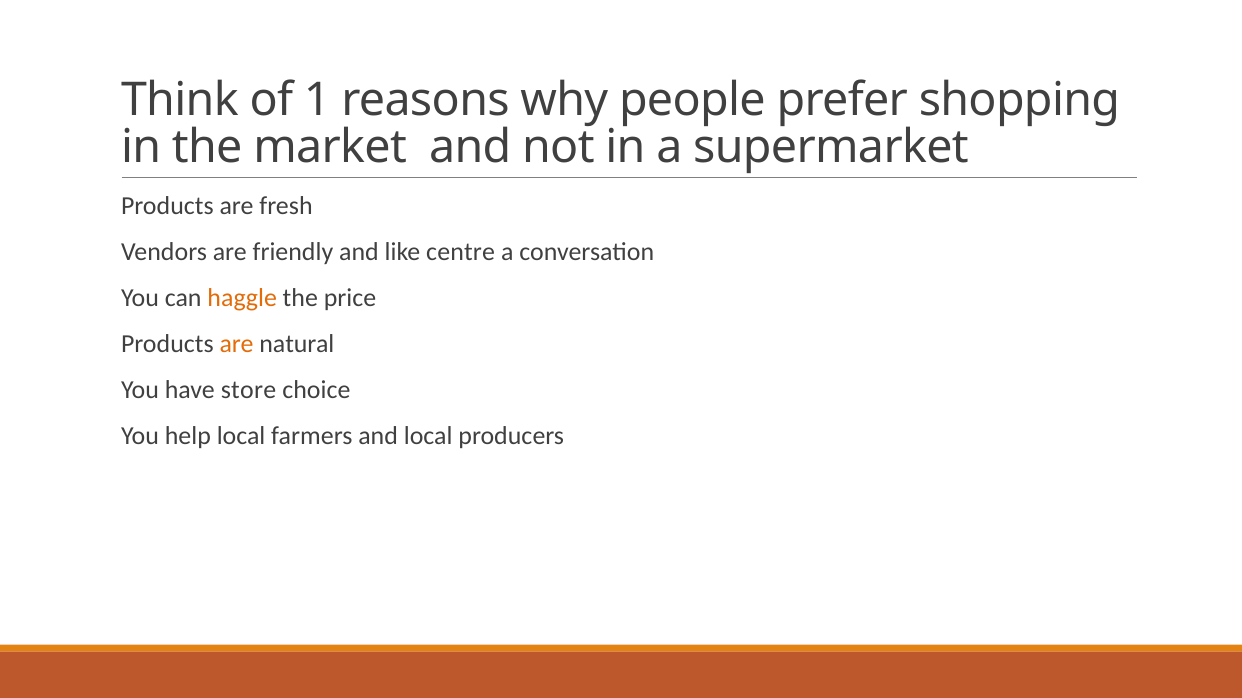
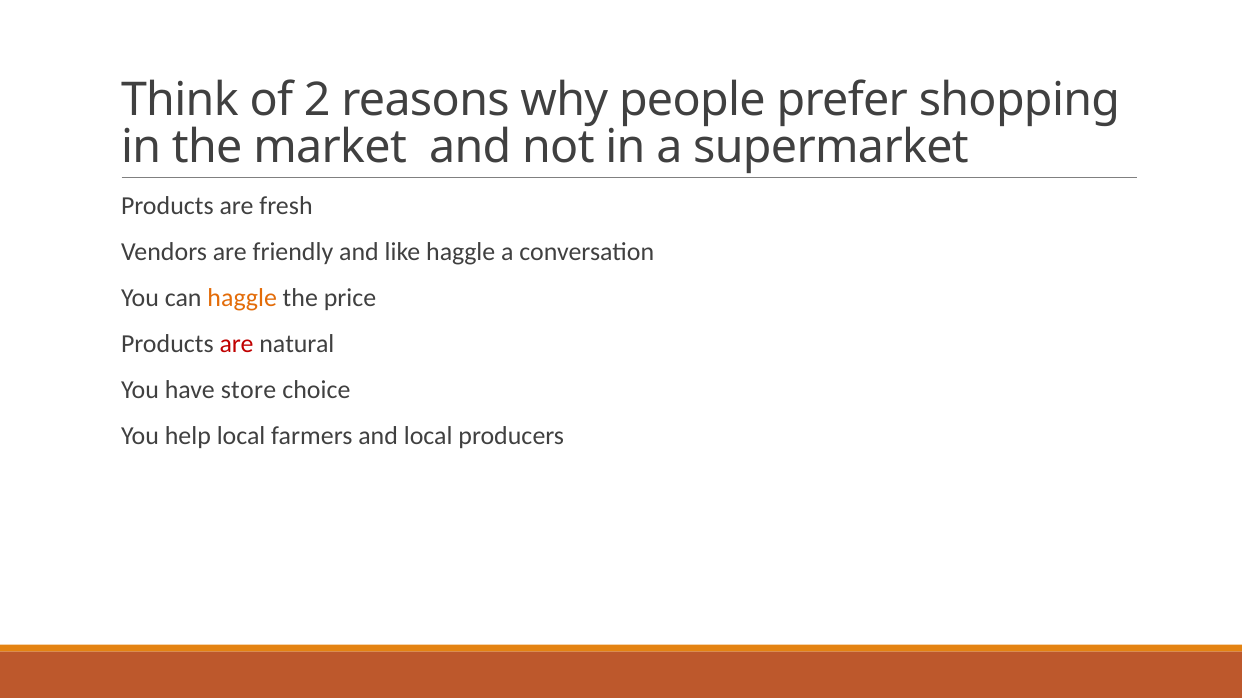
1: 1 -> 2 (317, 100)
like centre: centre -> haggle (461, 253)
are colour: orange -> red (237, 345)
